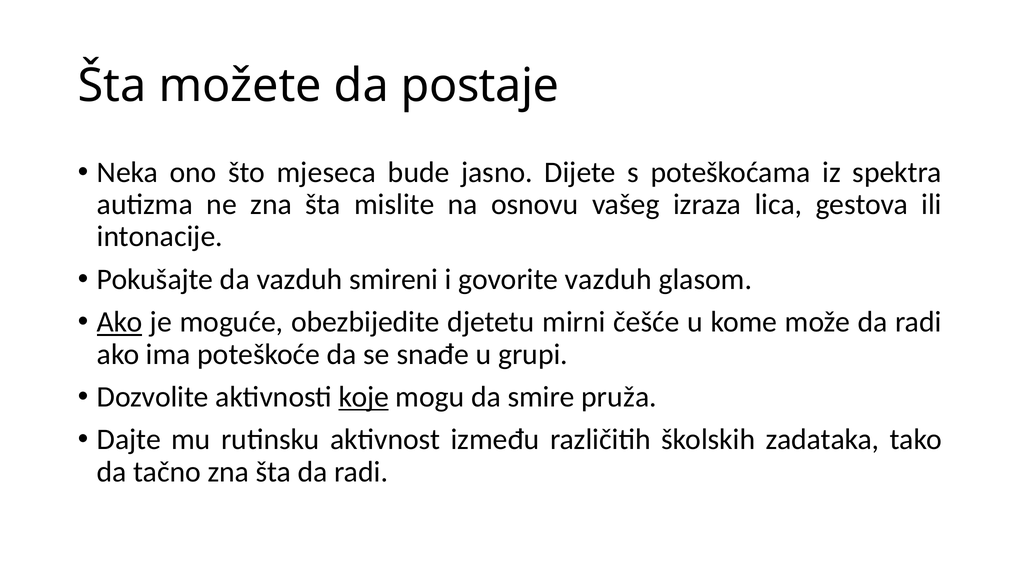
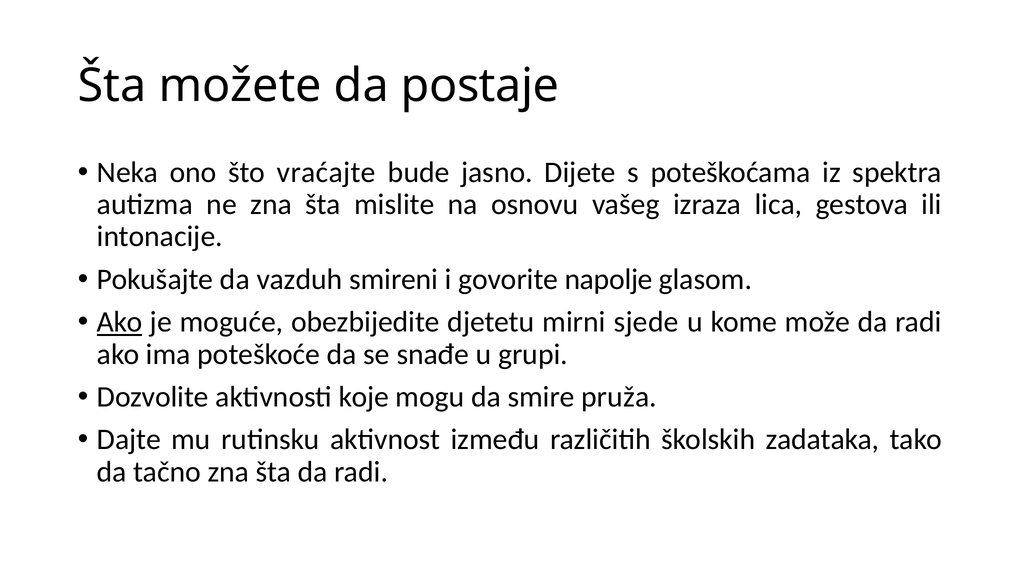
mjeseca: mjeseca -> vraćajte (326, 172)
govorite vazduh: vazduh -> napolje (609, 279)
češće: češće -> sjede (646, 322)
koje underline: present -> none (364, 397)
